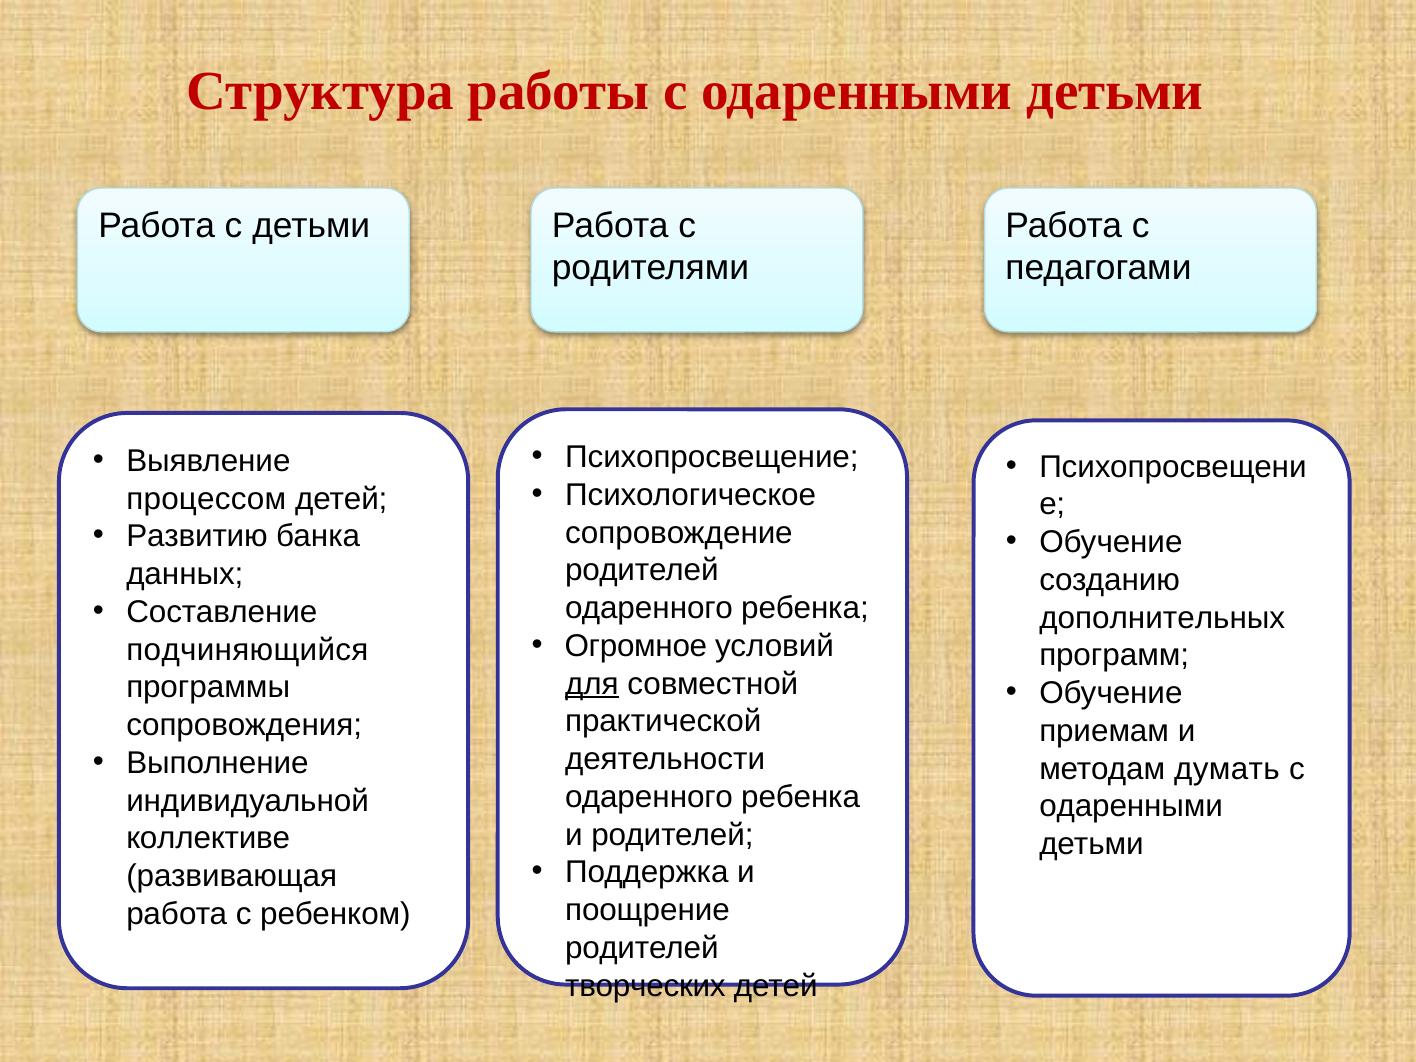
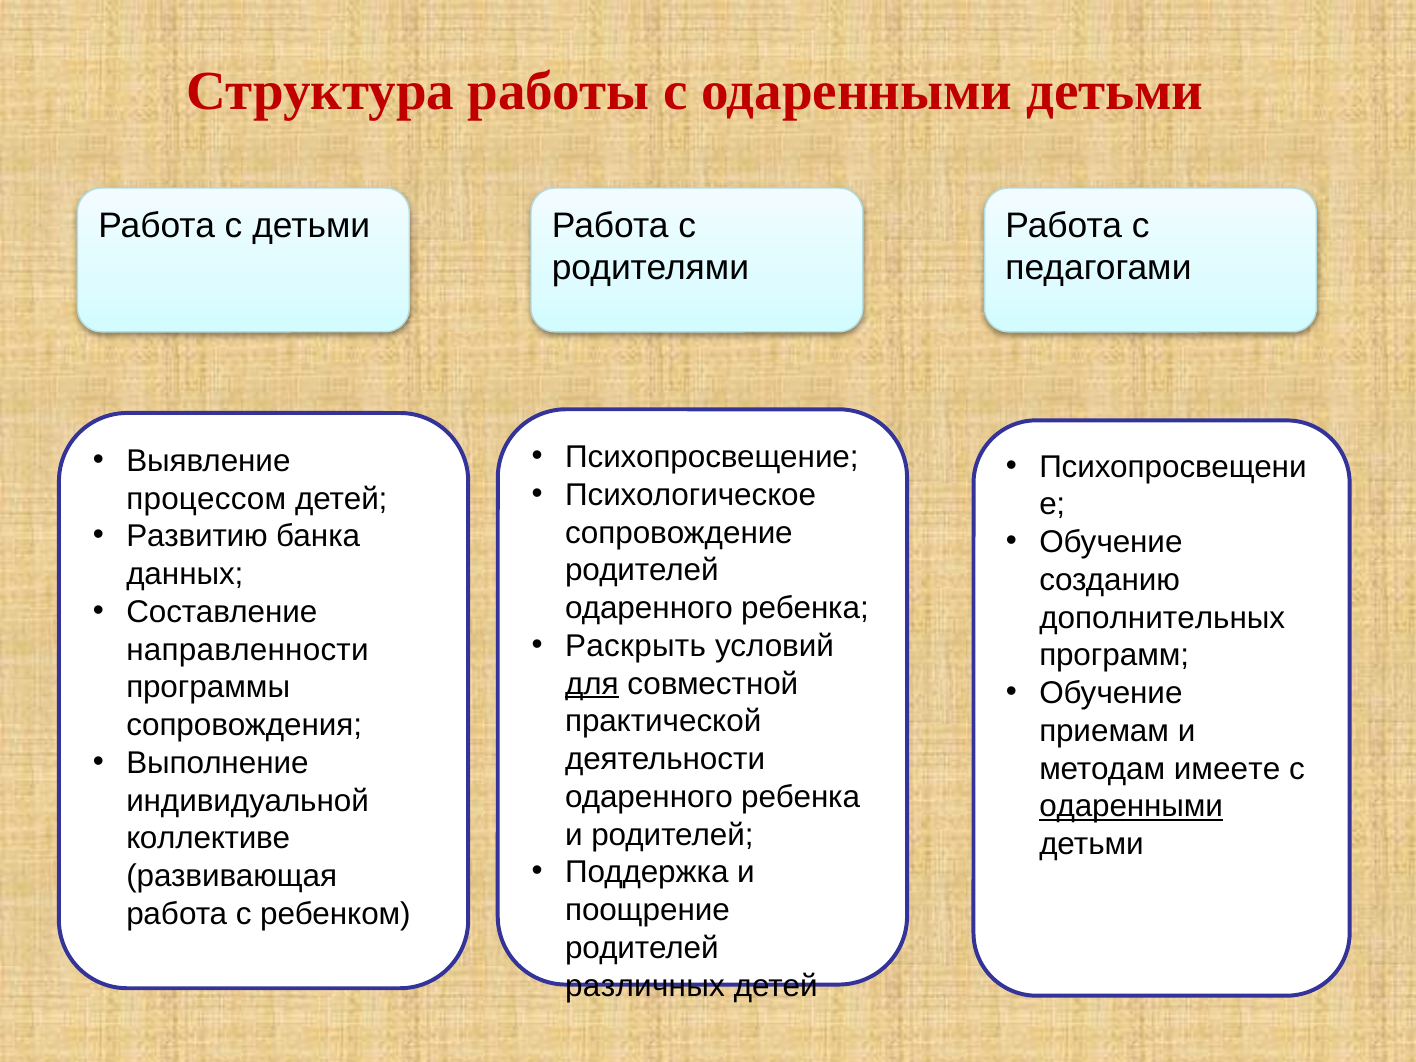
Огромное: Огромное -> Раскрыть (636, 646)
подчиняющийся: подчиняющийся -> направленности (247, 650)
думать: думать -> имеете (1227, 769)
одаренными underline: none -> present (1131, 806)
творческих: творческих -> различных (645, 986)
